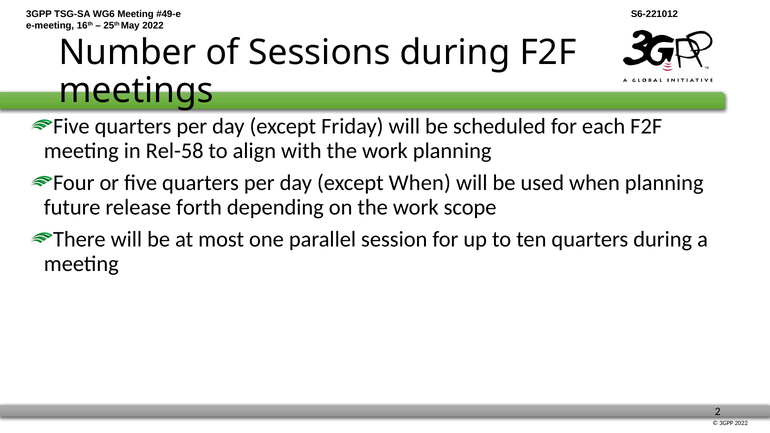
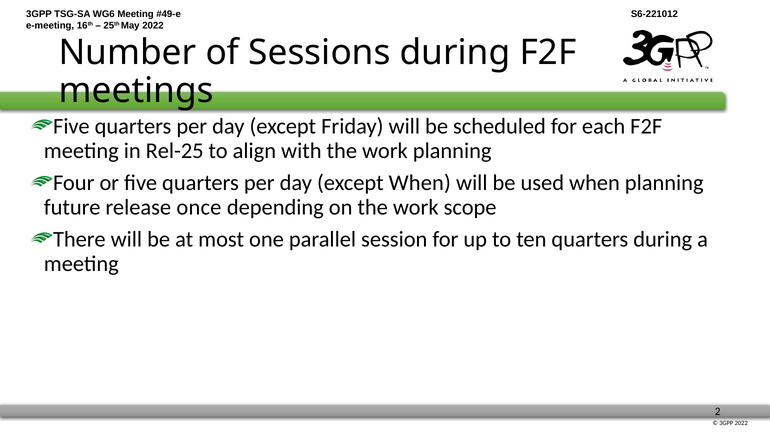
Rel-58: Rel-58 -> Rel-25 (175, 151)
forth: forth -> once (199, 207)
